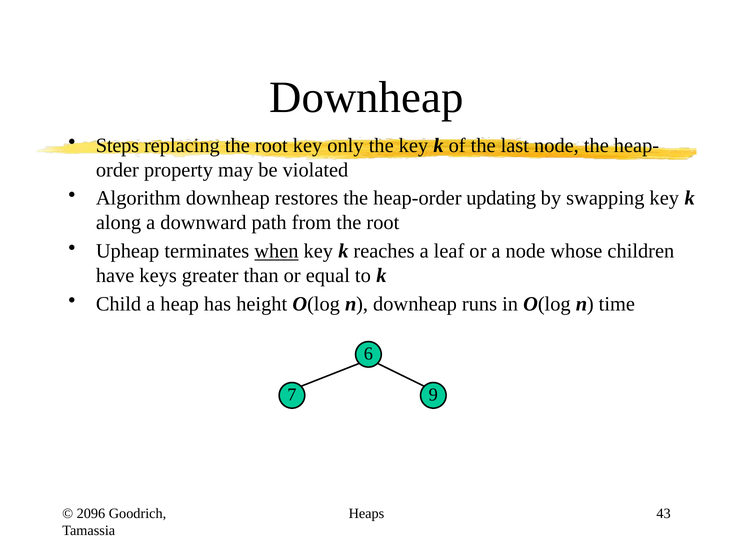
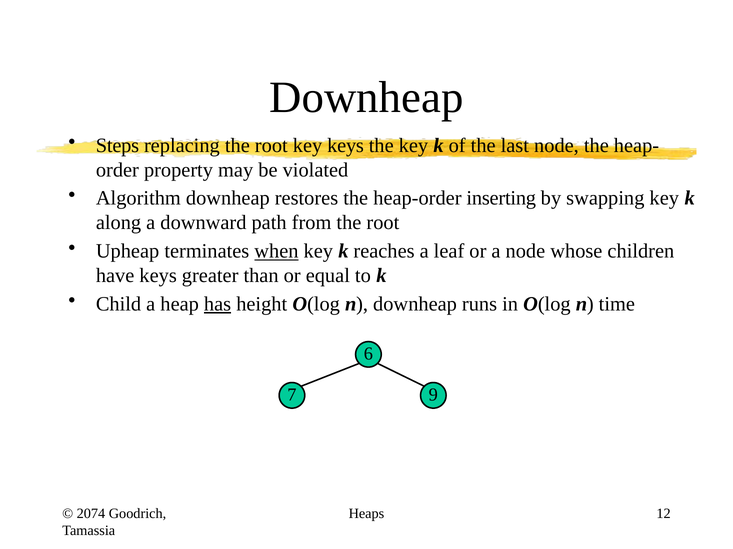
key only: only -> keys (346, 146)
updating: updating -> inserting (501, 199)
has underline: none -> present (218, 304)
2096: 2096 -> 2074 (91, 514)
43: 43 -> 12 (664, 514)
